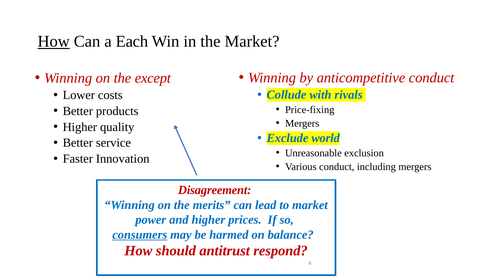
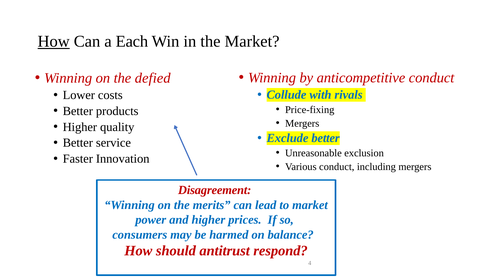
except: except -> defied (153, 78)
Exclude world: world -> better (326, 138)
consumers underline: present -> none (140, 235)
